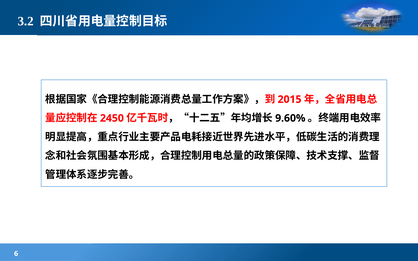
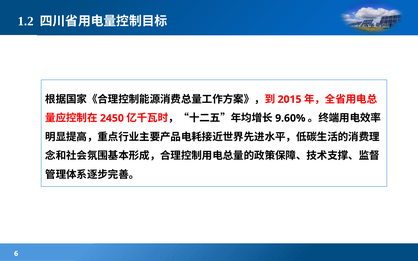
3.2: 3.2 -> 1.2 (26, 21)
